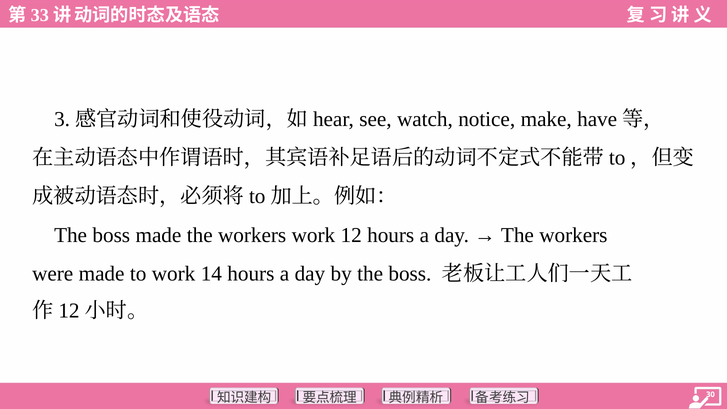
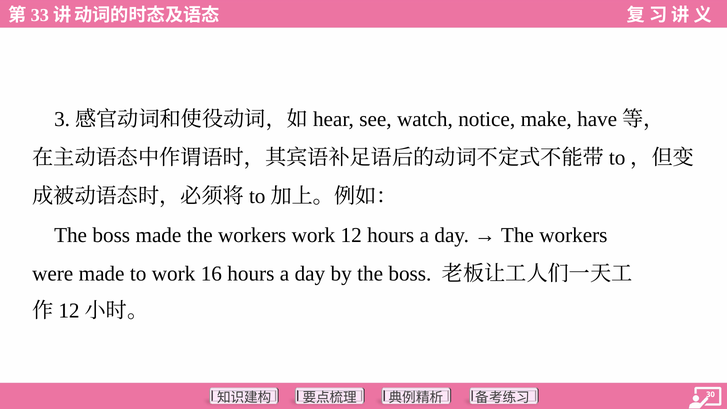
14: 14 -> 16 (211, 274)
